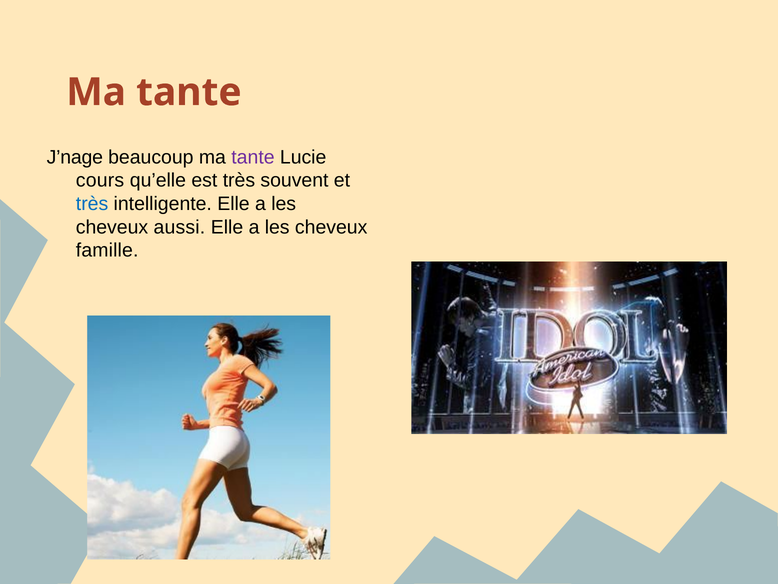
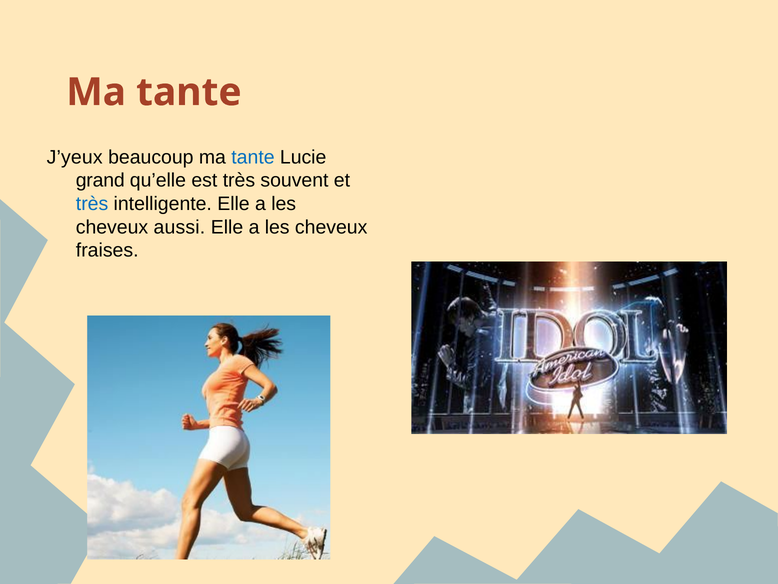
J’nage: J’nage -> J’yeux (75, 157)
tante colour: purple -> blue (253, 157)
cours: cours -> grand (100, 180)
famille: famille -> fraises (107, 250)
